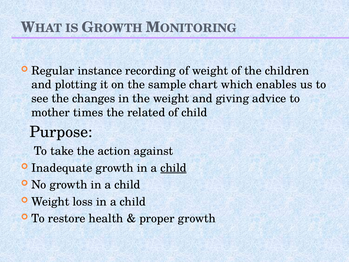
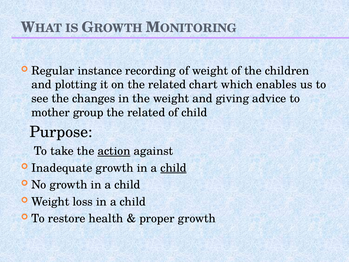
on the sample: sample -> related (167, 85)
times: times -> group (88, 112)
action underline: none -> present (114, 151)
